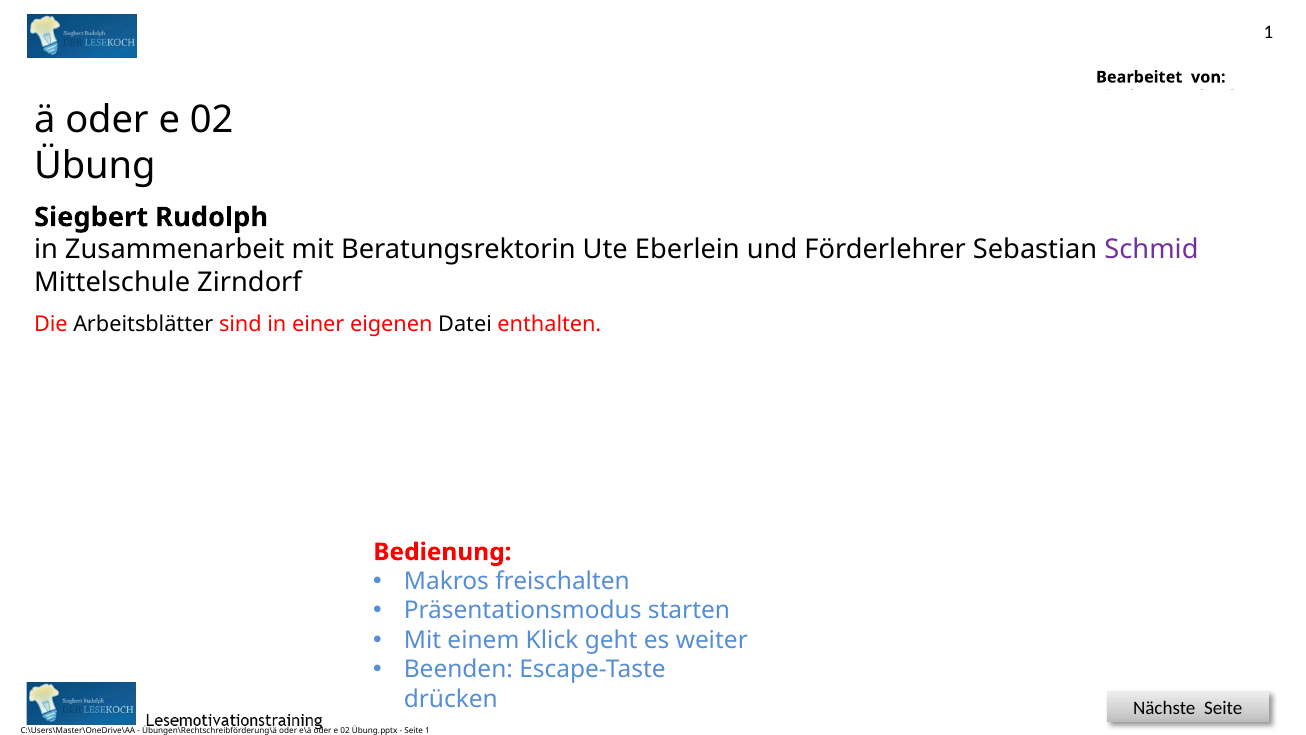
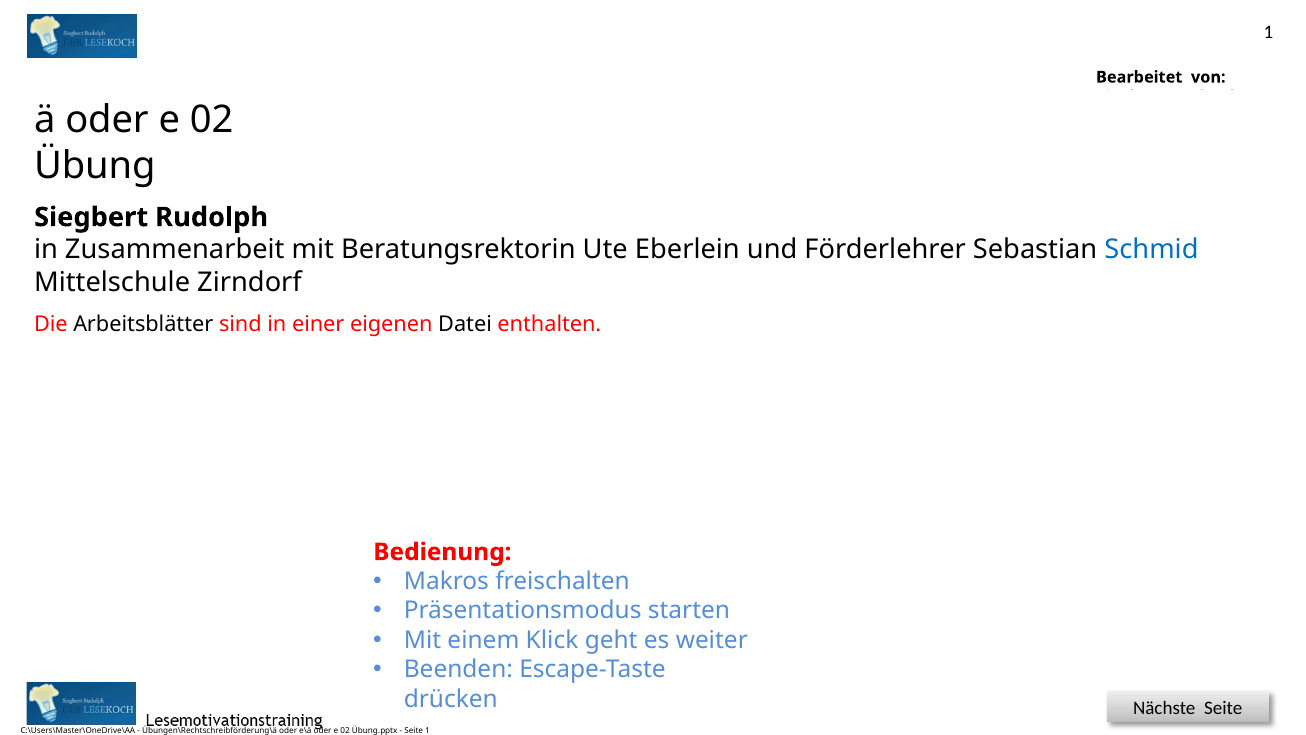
Schmid colour: purple -> blue (1151, 250)
